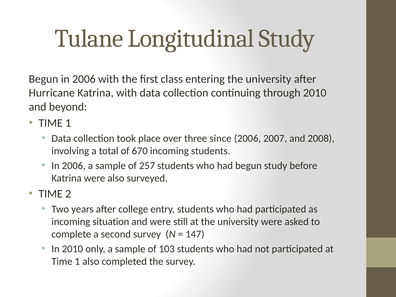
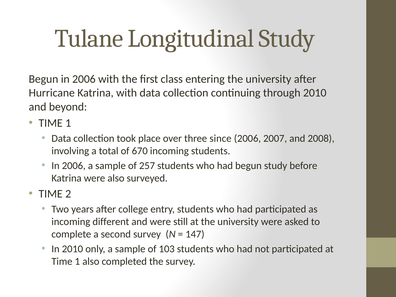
situation: situation -> different (111, 222)
